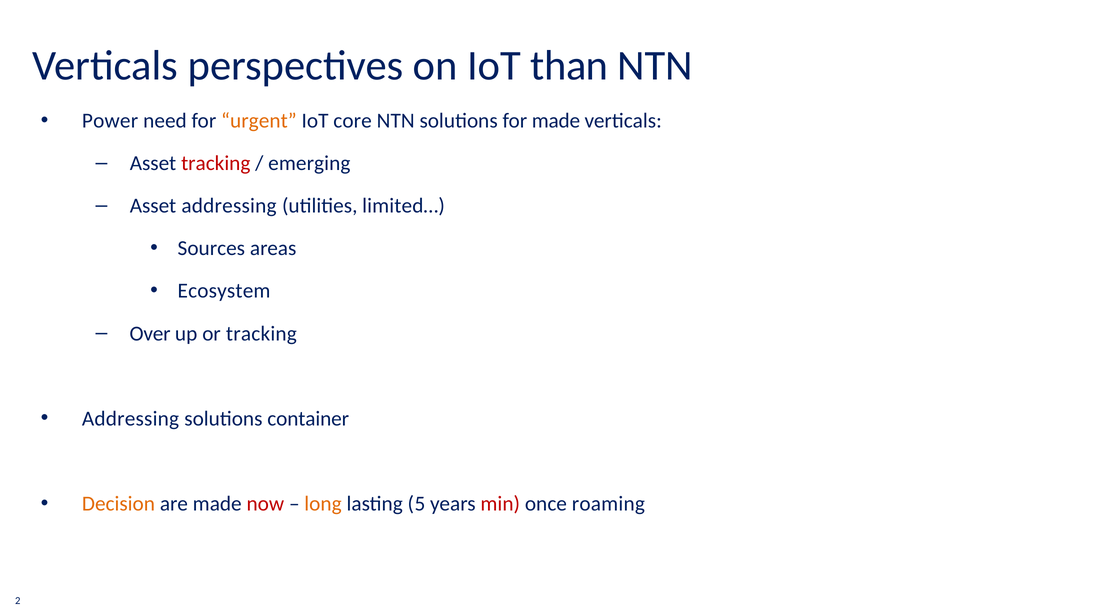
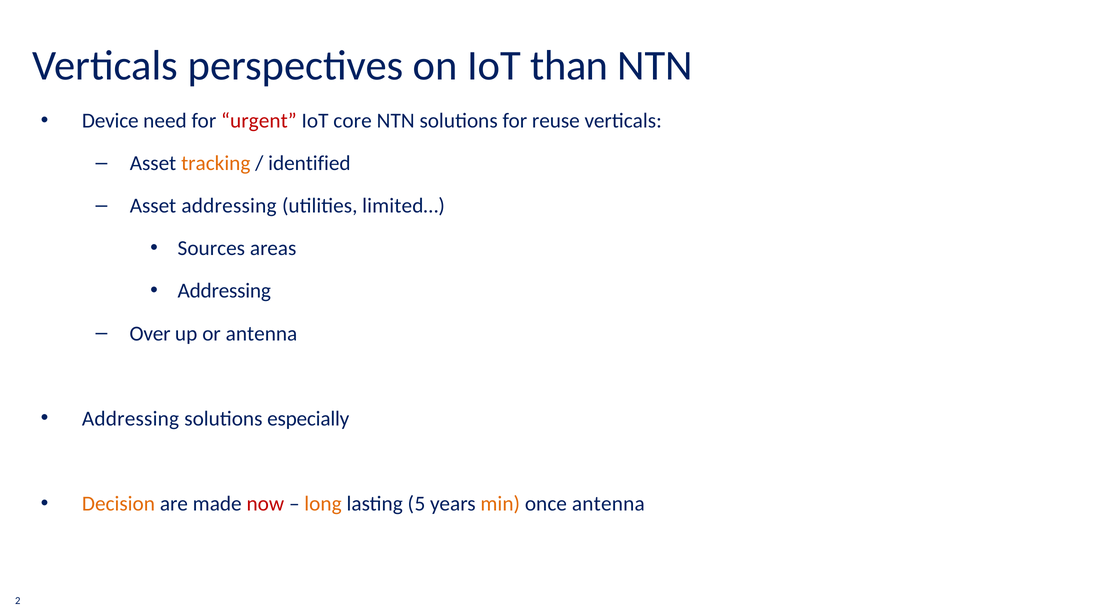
Power: Power -> Device (110, 121)
urgent colour: orange -> red (259, 121)
for made: made -> reuse (556, 121)
tracking colour: red -> orange (216, 163)
emerging: emerging -> identified (309, 163)
Ecosystem: Ecosystem -> Addressing (224, 291)
or tracking: tracking -> antenna (262, 334)
container: container -> especially (308, 419)
min colour: red -> orange (500, 504)
once roaming: roaming -> antenna (608, 504)
